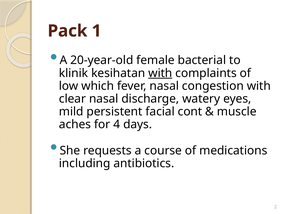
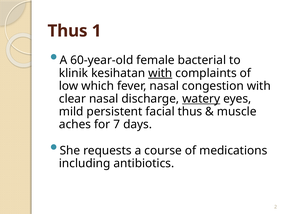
Pack: Pack -> Thus (68, 31)
20-year-old: 20-year-old -> 60-year-old (102, 60)
watery underline: none -> present (201, 99)
facial cont: cont -> thus (190, 111)
4: 4 -> 7 (117, 124)
